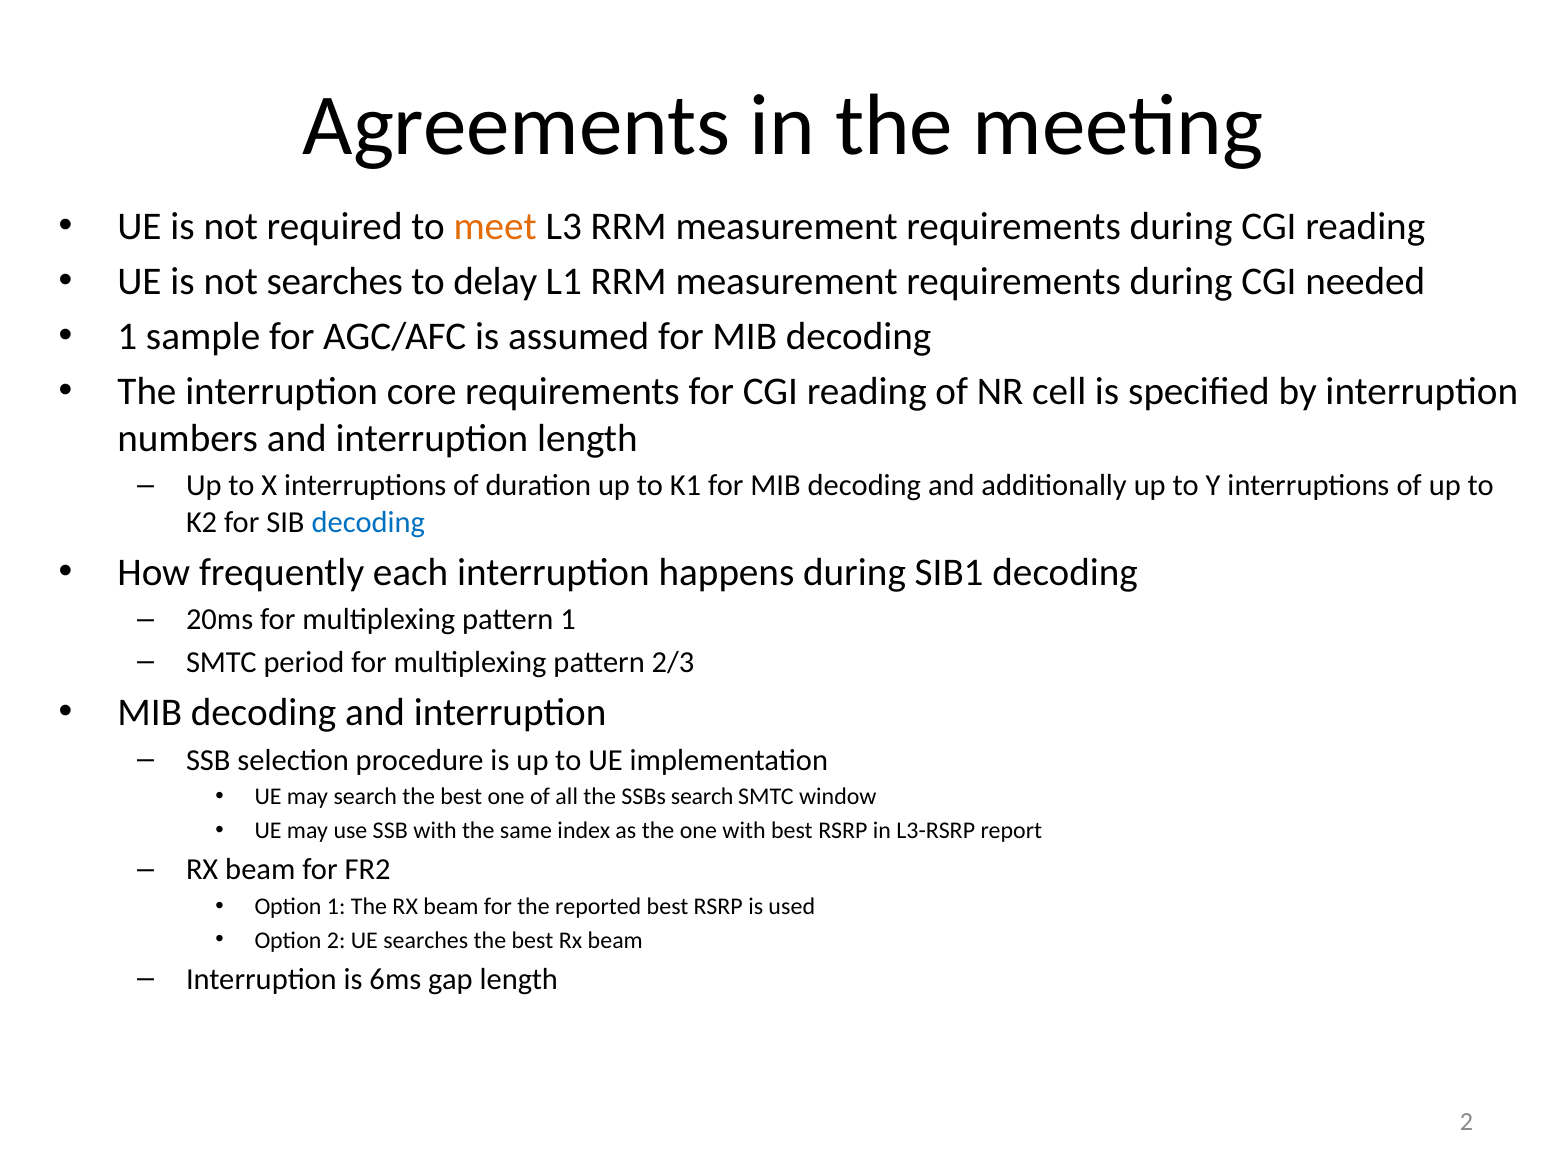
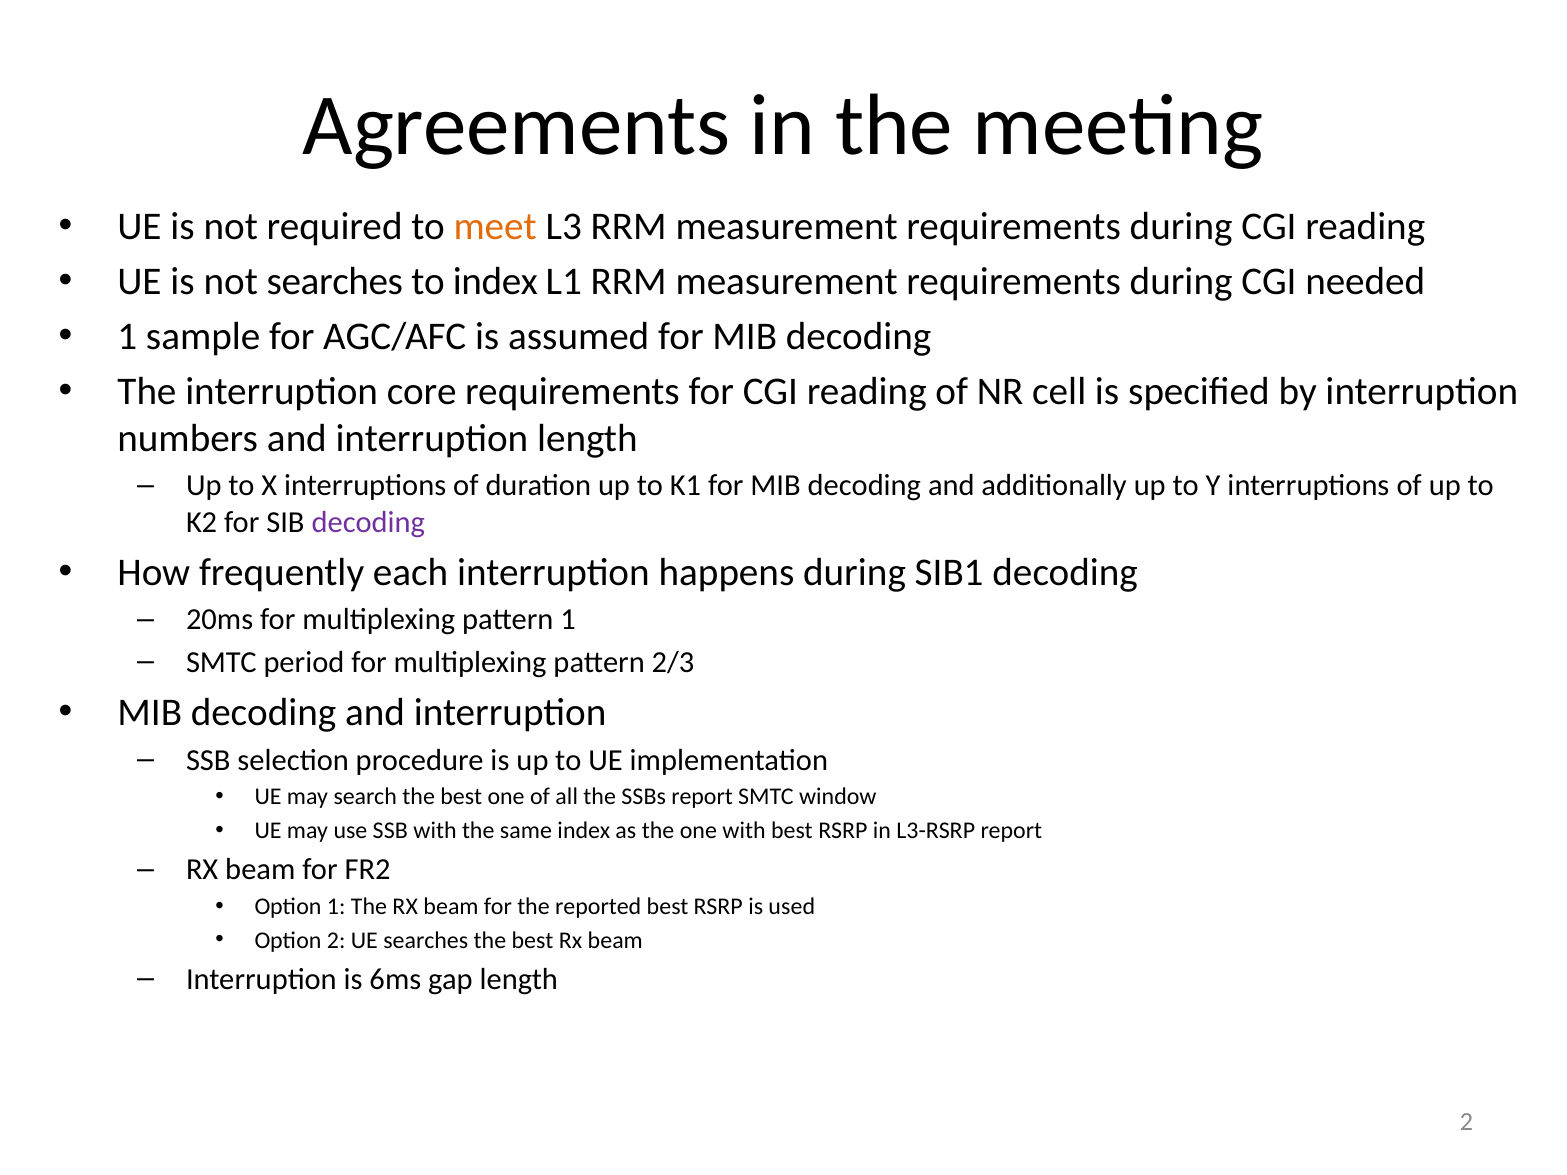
to delay: delay -> index (495, 282)
decoding colour: blue -> purple (368, 522)
SSBs search: search -> report (702, 797)
